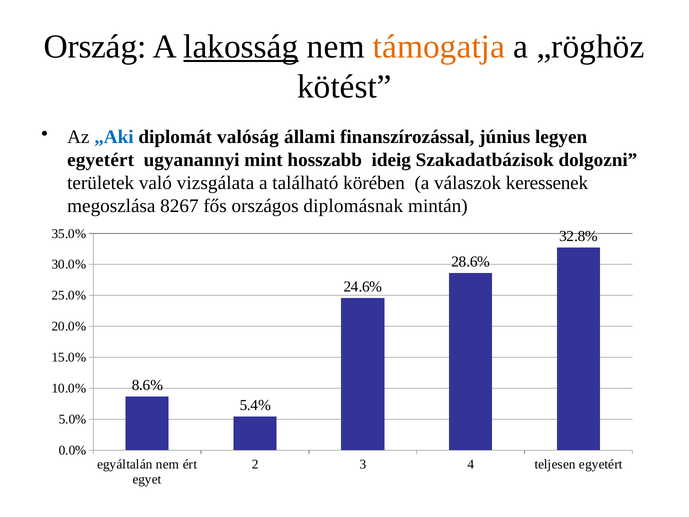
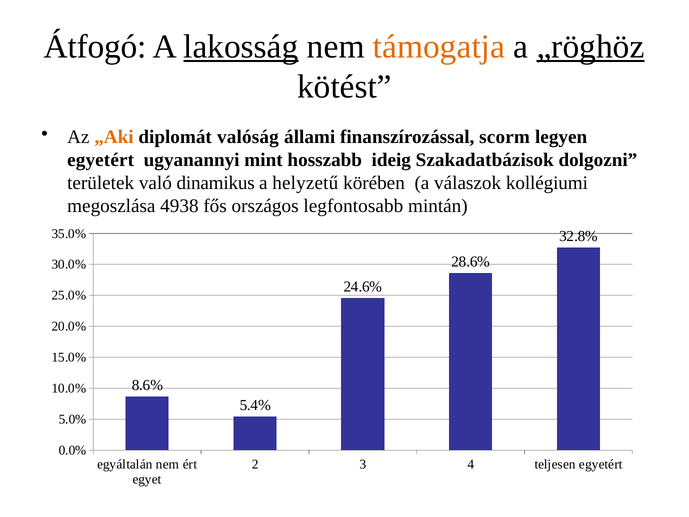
Ország: Ország -> Átfogó (95, 47)
„röghöz underline: none -> present (591, 47)
„Aki colour: blue -> orange (114, 137)
június: június -> scorm (505, 137)
vizsgálata: vizsgálata -> dinamikus (216, 183)
található: található -> helyzetű (305, 183)
keressenek: keressenek -> kollégiumi (547, 183)
8267: 8267 -> 4938 (179, 206)
diplomásnak: diplomásnak -> legfontosabb (353, 206)
